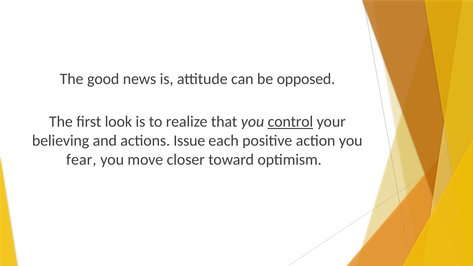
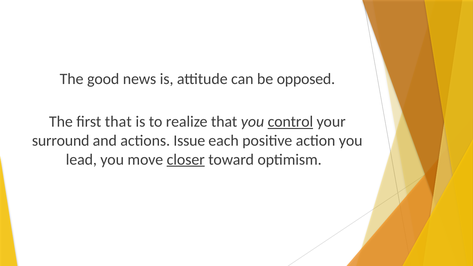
first look: look -> that (118, 122)
believing: believing -> surround (61, 141)
fear: fear -> lead (81, 160)
closer underline: none -> present (186, 160)
